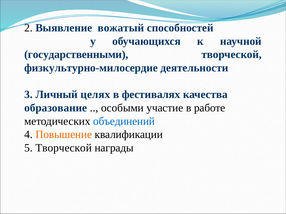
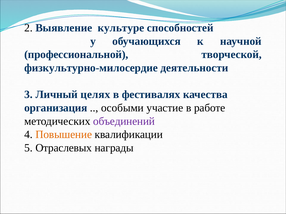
вожатый: вожатый -> культуре (121, 28)
государственными: государственными -> профессиональной (76, 55)
образование: образование -> организация (56, 108)
объединений colour: blue -> purple (124, 121)
5 Творческой: Творческой -> Отраслевых (64, 148)
